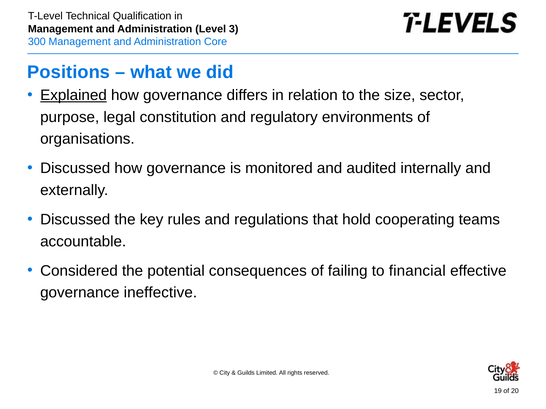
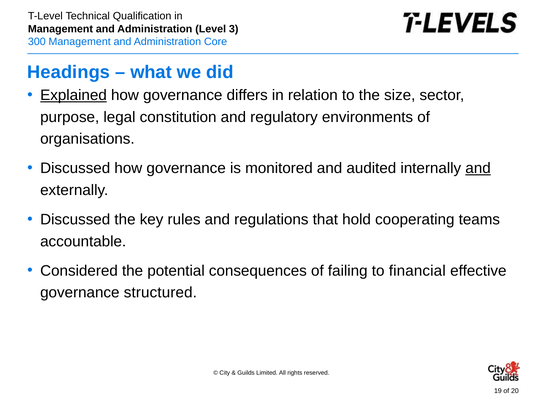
Positions: Positions -> Headings (69, 72)
and underline: none -> present (478, 169)
ineffective: ineffective -> structured (160, 293)
